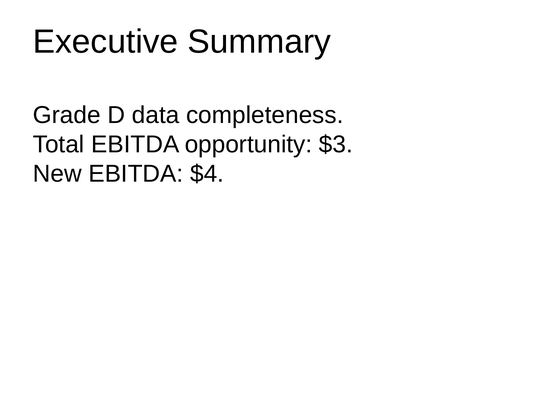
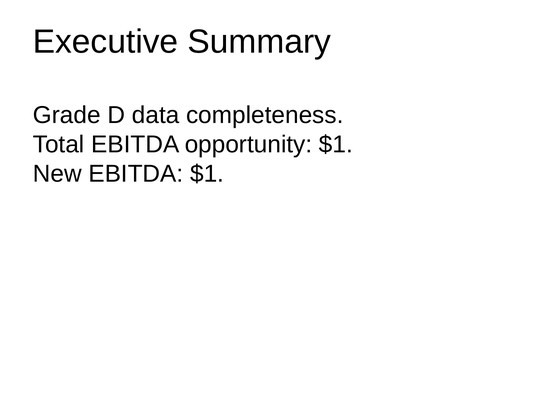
opportunity $3: $3 -> $1 (336, 144)
EBITDA $4: $4 -> $1 (207, 174)
